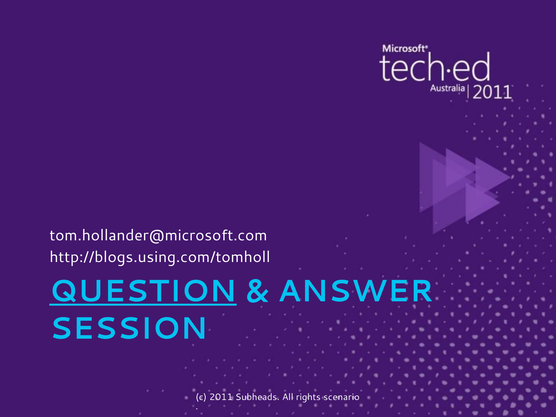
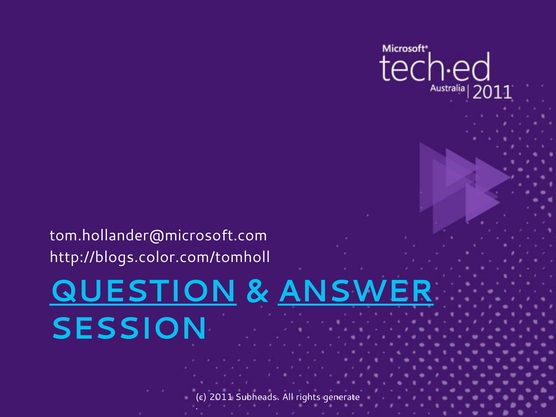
http://blogs.using.com/tomholl: http://blogs.using.com/tomholl -> http://blogs.color.com/tomholl (160, 257)
ANSWER underline: none -> present (356, 291)
scenario: scenario -> generate (342, 397)
